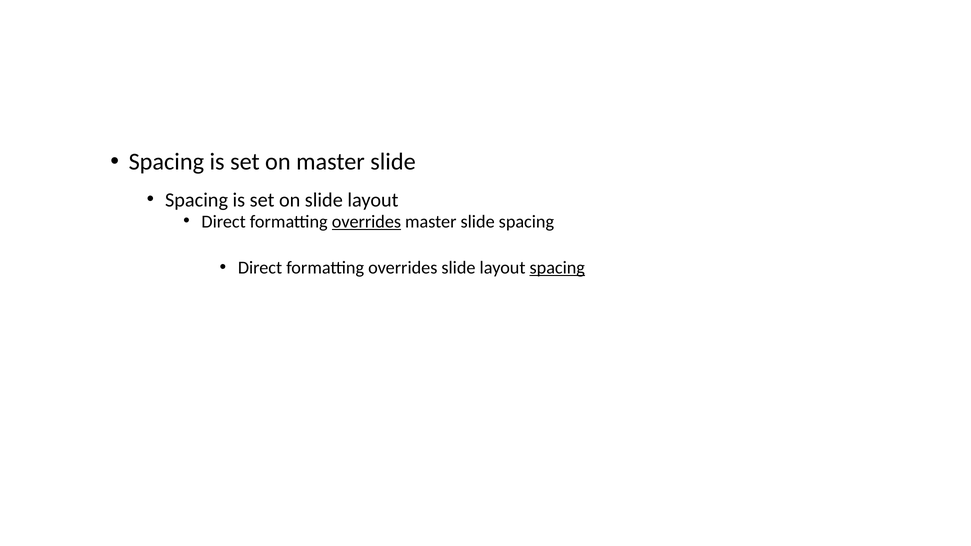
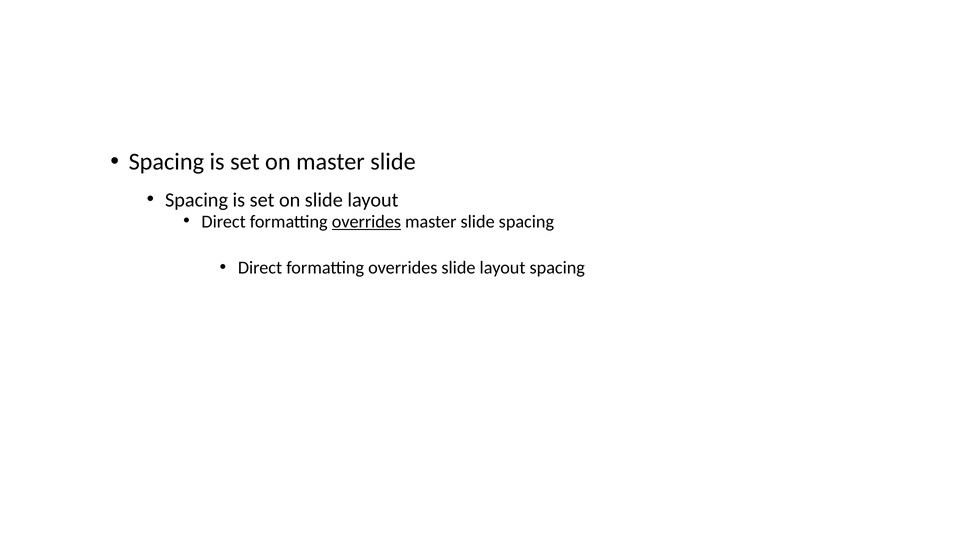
spacing underline: present -> none (557, 268)
